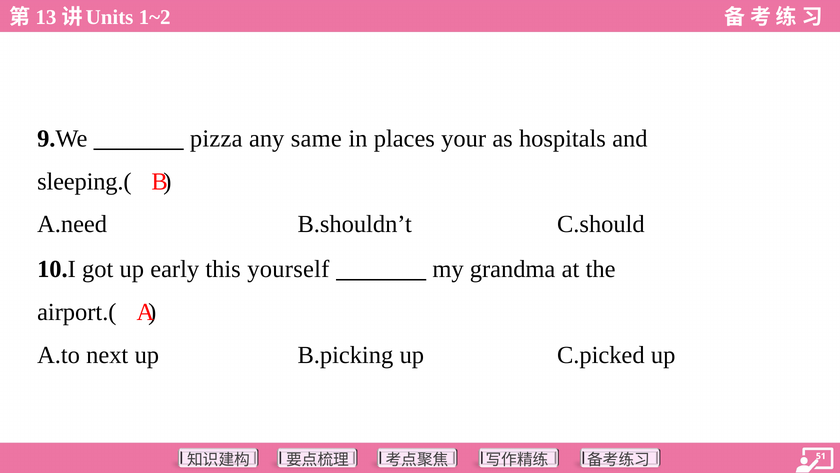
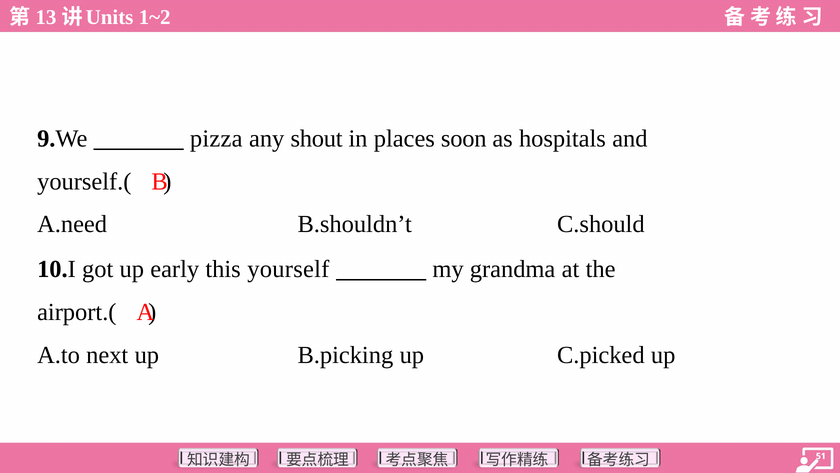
same: same -> shout (317, 138)
your: your -> soon (464, 138)
sleeping.(: sleeping.( -> yourself.( (84, 181)
